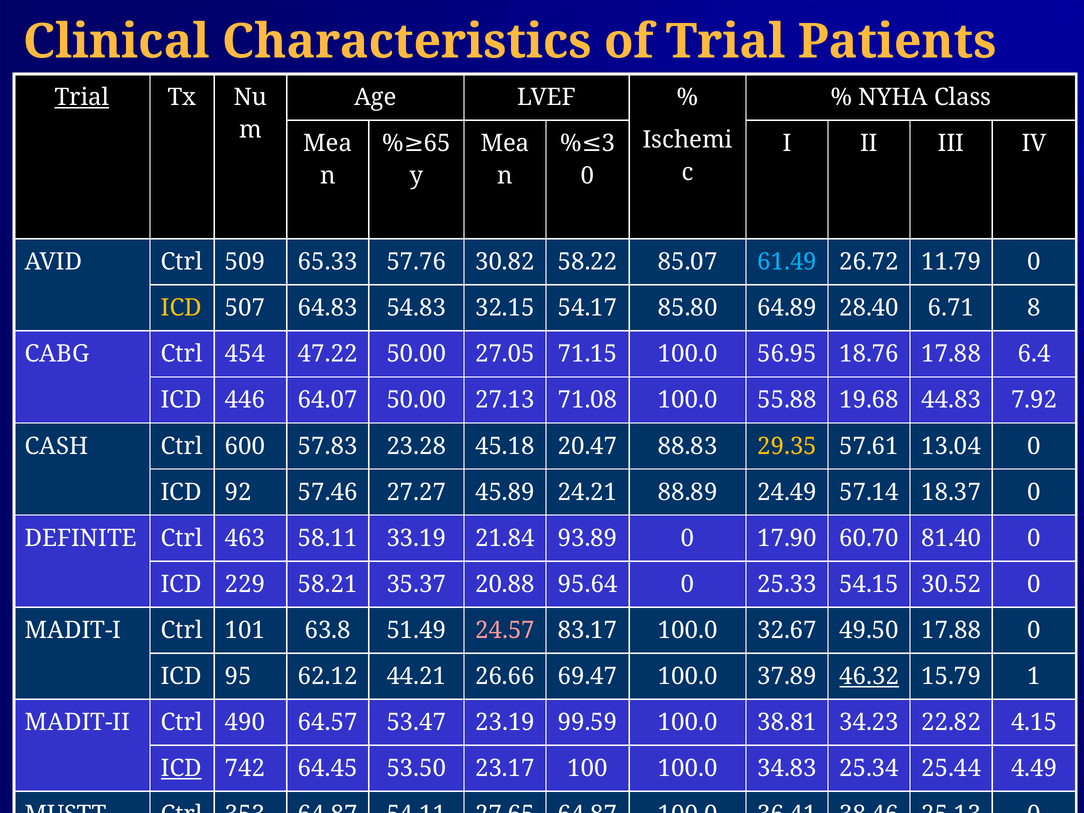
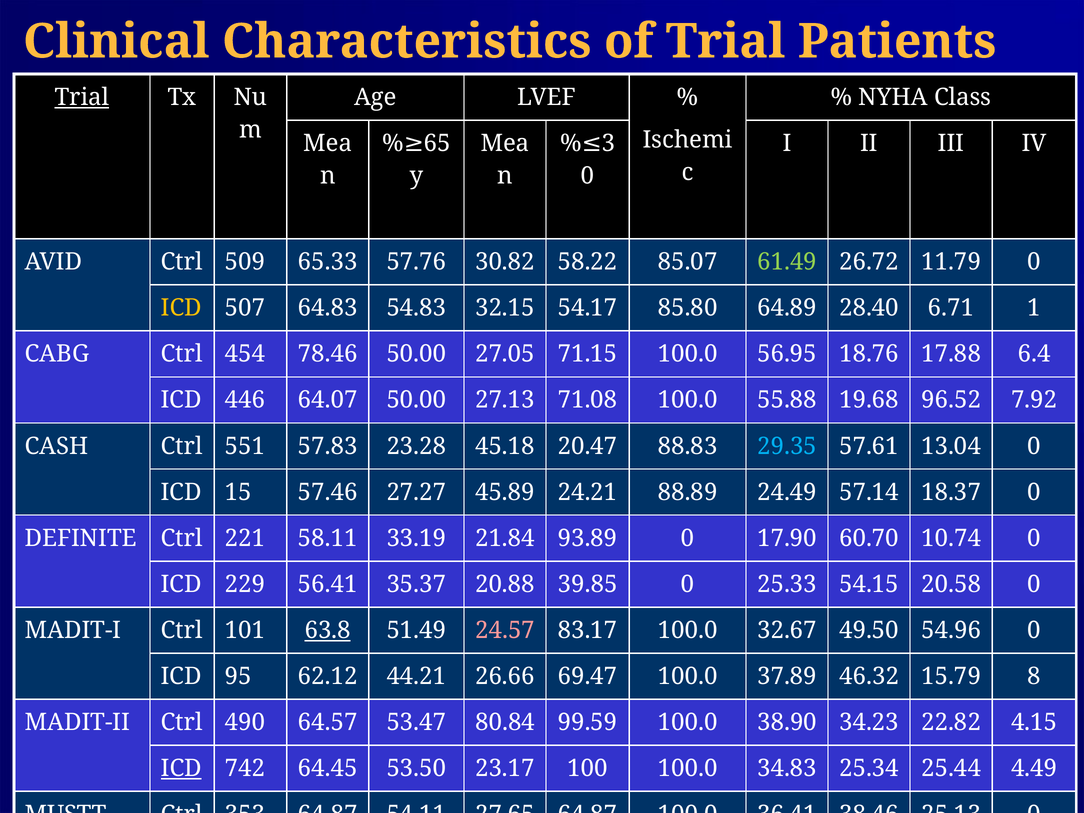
61.49 colour: light blue -> light green (787, 262)
8: 8 -> 1 (1034, 308)
47.22: 47.22 -> 78.46 (328, 354)
44.83: 44.83 -> 96.52 (951, 400)
600: 600 -> 551 (245, 446)
29.35 colour: yellow -> light blue (787, 446)
92: 92 -> 15 (238, 492)
463: 463 -> 221 (245, 538)
81.40: 81.40 -> 10.74 (951, 538)
58.21: 58.21 -> 56.41 (328, 584)
95.64: 95.64 -> 39.85 (588, 584)
30.52: 30.52 -> 20.58 (951, 584)
63.8 underline: none -> present (328, 630)
49.50 17.88: 17.88 -> 54.96 (951, 630)
46.32 underline: present -> none (869, 676)
1: 1 -> 8 (1034, 676)
23.19: 23.19 -> 80.84 (505, 722)
38.81: 38.81 -> 38.90 (787, 722)
